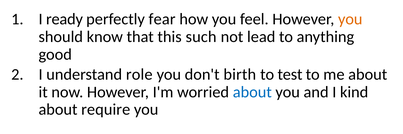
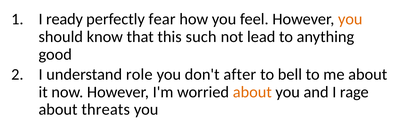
birth: birth -> after (240, 75)
test: test -> bell (290, 75)
about colour: blue -> orange (252, 92)
kind: kind -> rage (354, 92)
require: require -> threats (106, 110)
